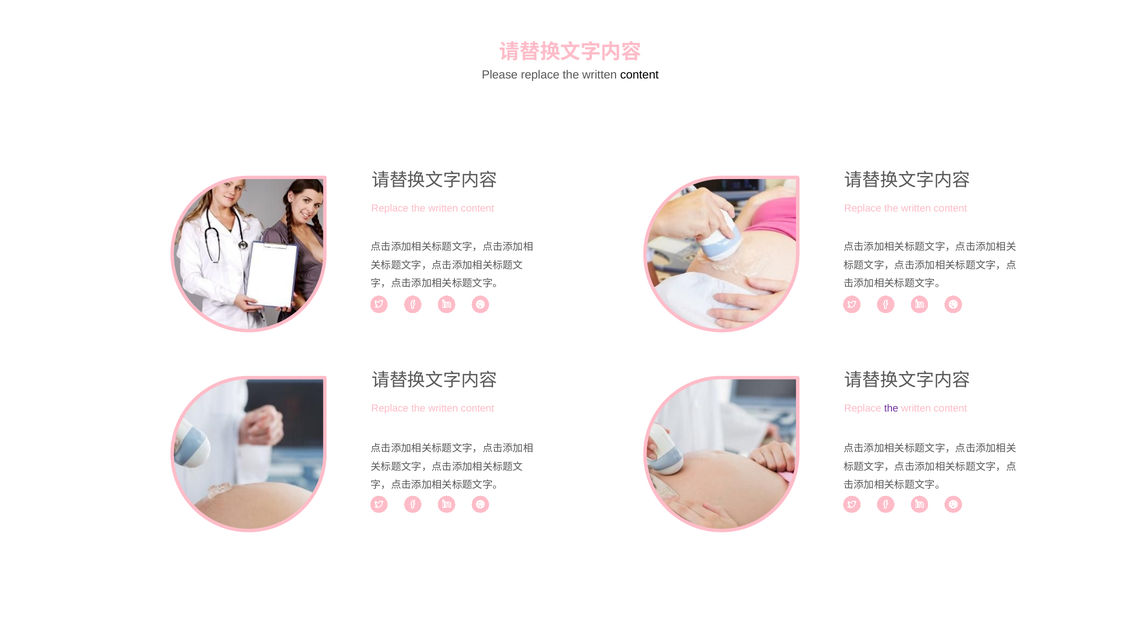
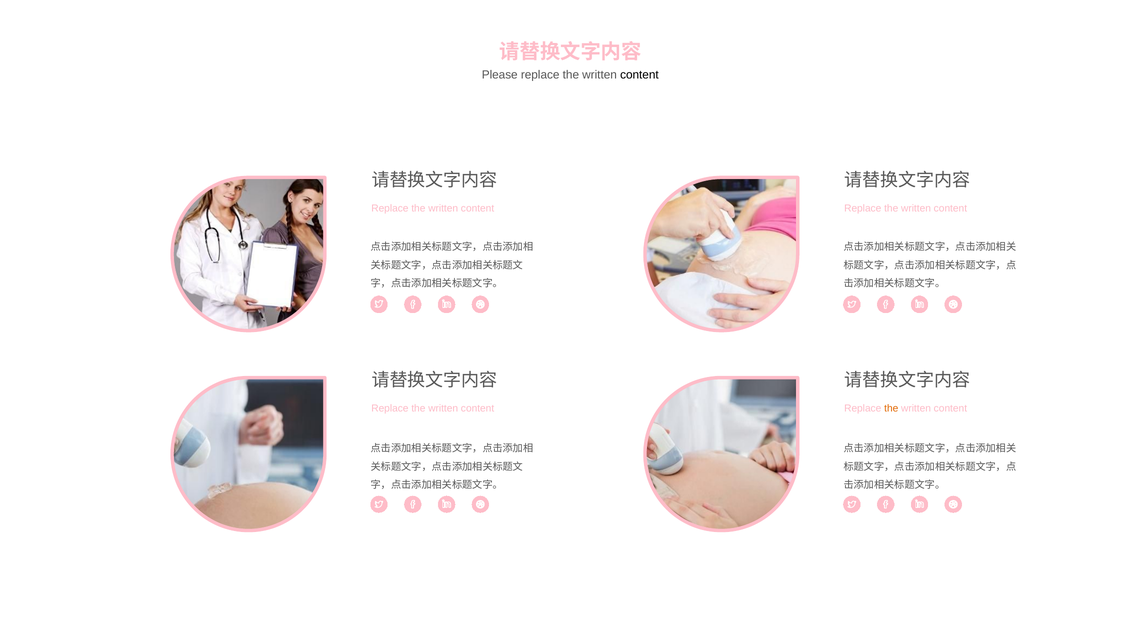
the colour: purple -> orange (891, 408)
